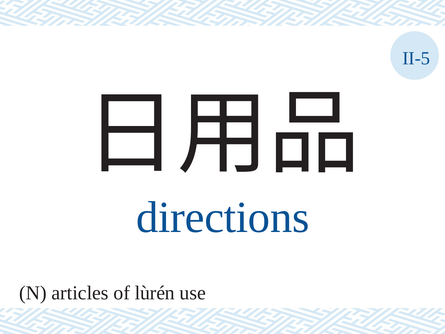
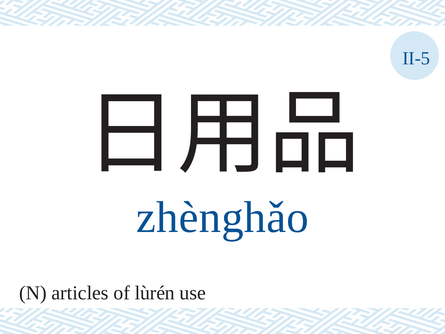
directions: directions -> zhènghǎo (222, 217)
